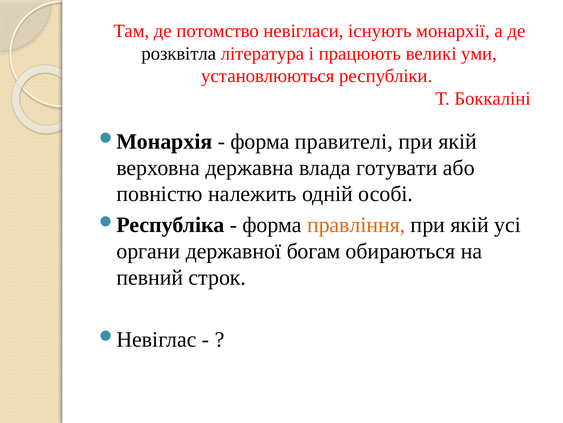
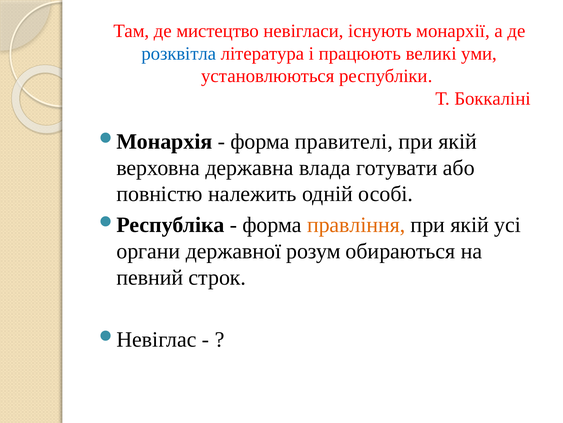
потомство: потомство -> мистецтво (218, 31)
розквітла colour: black -> blue (179, 53)
богам: богам -> розум (314, 251)
